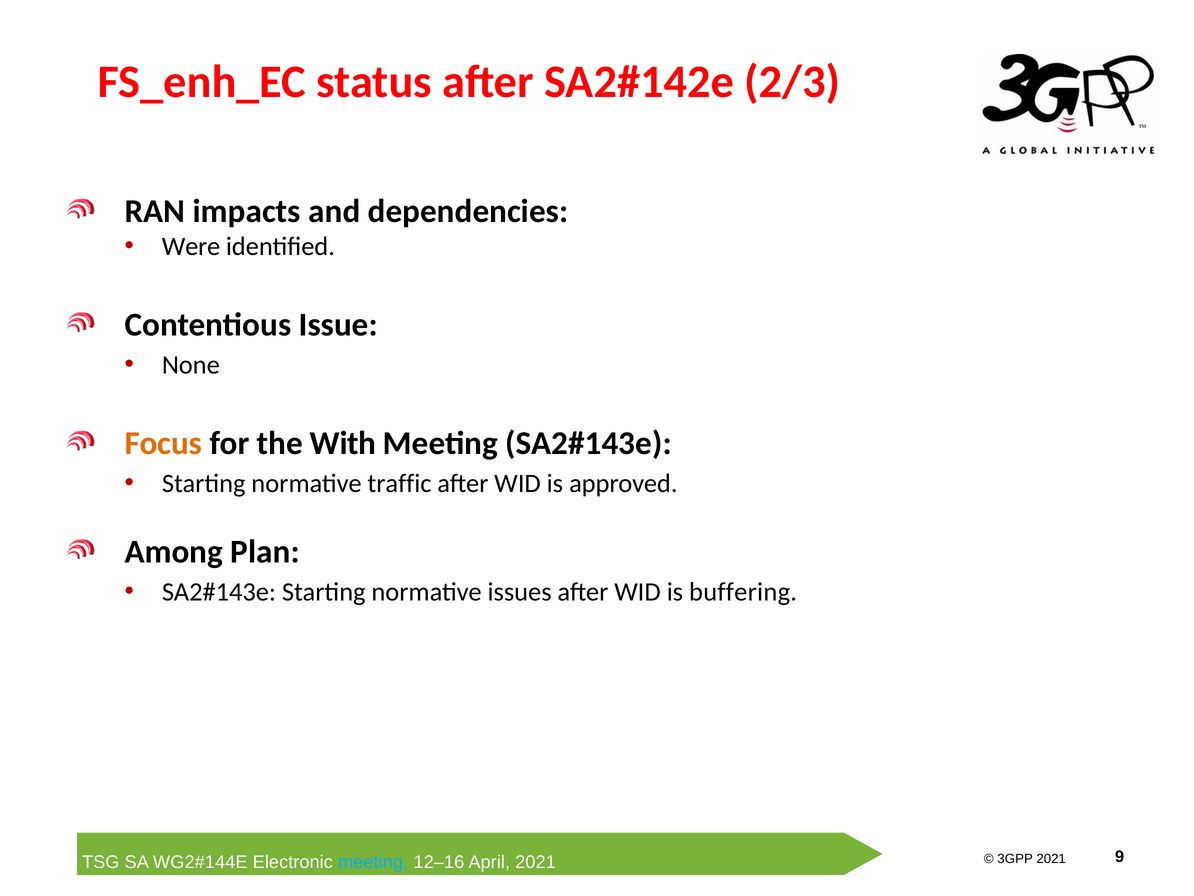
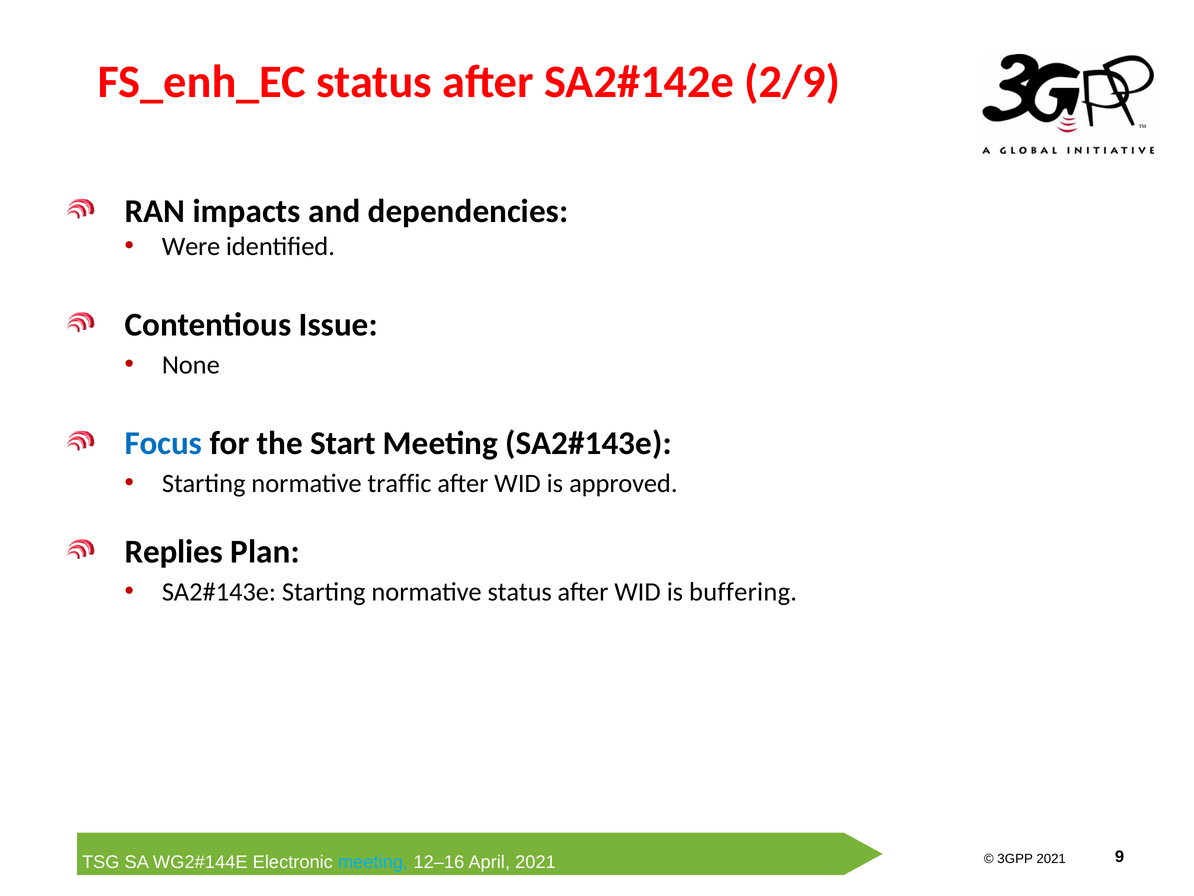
2/3: 2/3 -> 2/9 (792, 82)
Focus colour: orange -> blue (163, 443)
With: With -> Start (343, 443)
Among: Among -> Replies (174, 551)
normative issues: issues -> status (520, 592)
